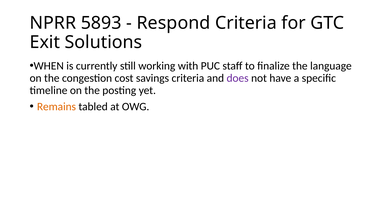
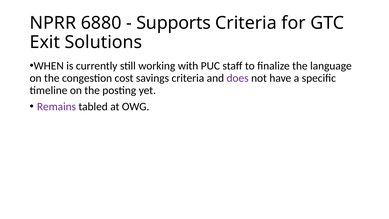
5893: 5893 -> 6880 (101, 23)
Respond: Respond -> Supports (174, 23)
Remains colour: orange -> purple (56, 107)
